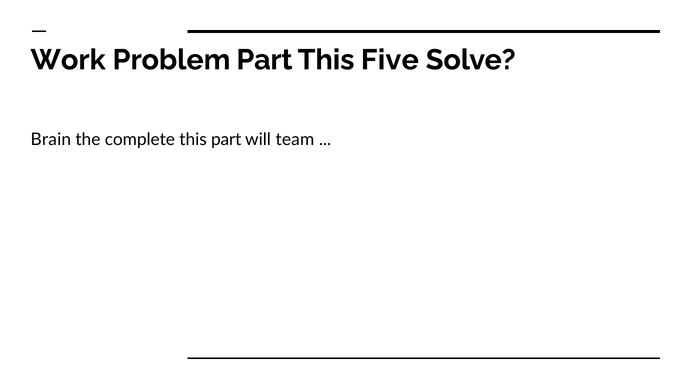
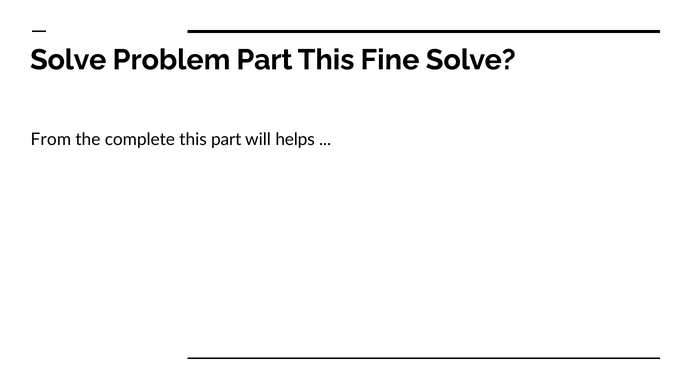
Work: Work -> Solve (68, 60)
Five: Five -> Fine (390, 60)
Brain: Brain -> From (51, 140)
team: team -> helps (295, 140)
